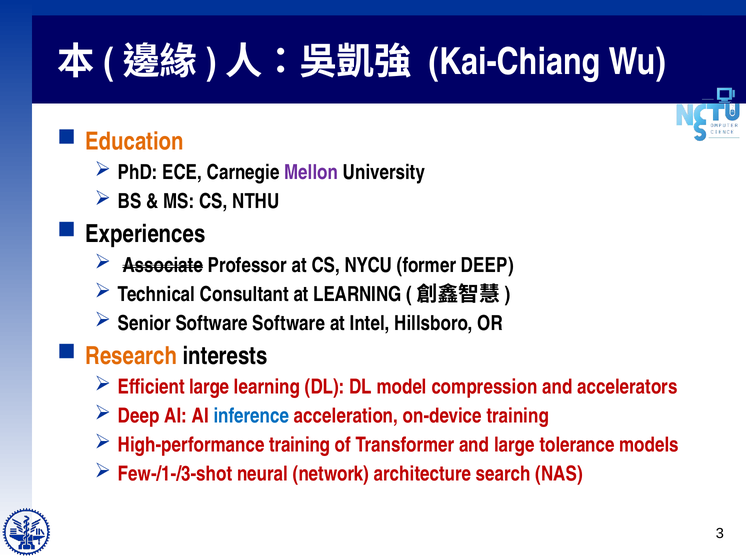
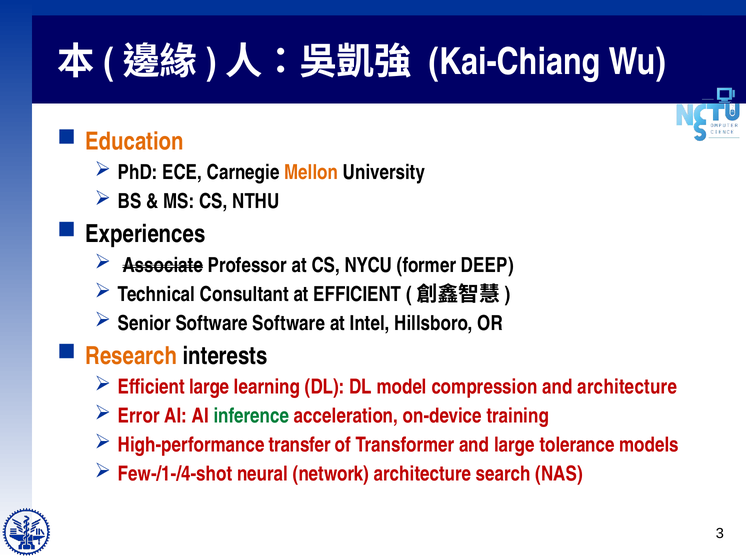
Mellon colour: purple -> orange (311, 173)
at LEARNING: LEARNING -> EFFICIENT (357, 295)
and accelerators: accelerators -> architecture (627, 387)
Deep: Deep -> Error (139, 416)
inference colour: blue -> green (251, 416)
High-performance training: training -> transfer (300, 445)
Few-/1-/3-shot: Few-/1-/3-shot -> Few-/1-/4-shot (175, 474)
